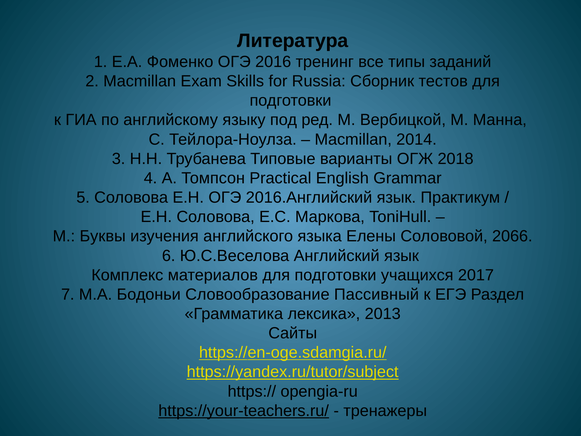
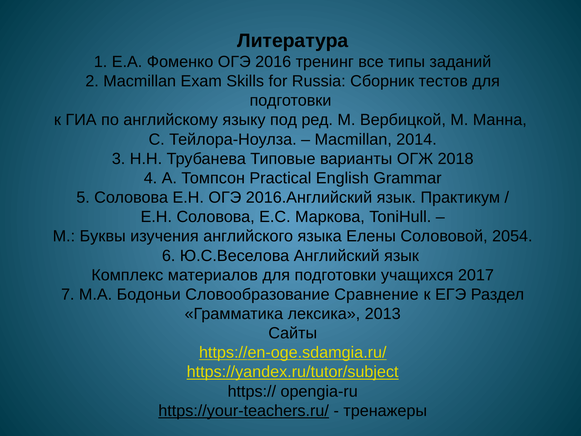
2066: 2066 -> 2054 (512, 236)
Пассивный: Пассивный -> Сравнение (376, 294)
